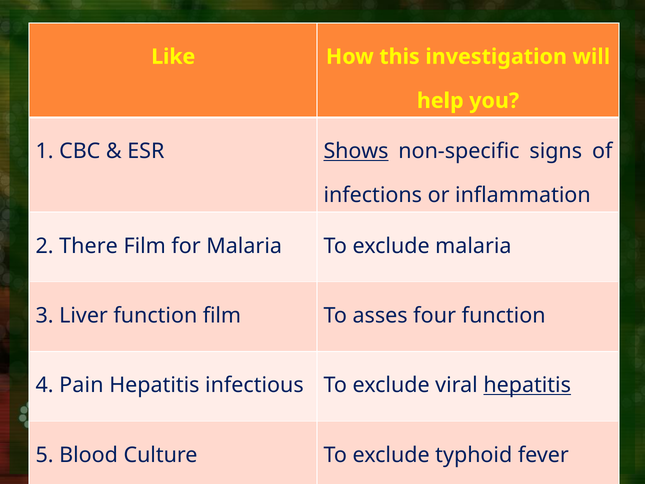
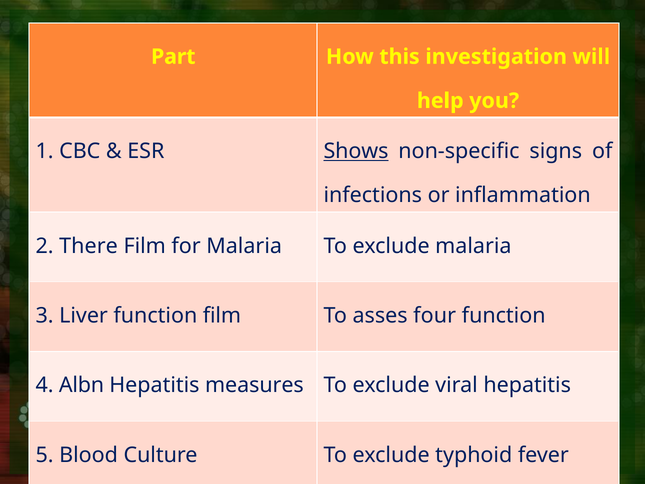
Like: Like -> Part (173, 57)
Pain: Pain -> Albn (82, 385)
infectious: infectious -> measures (254, 385)
hepatitis underline: present -> none (527, 385)
